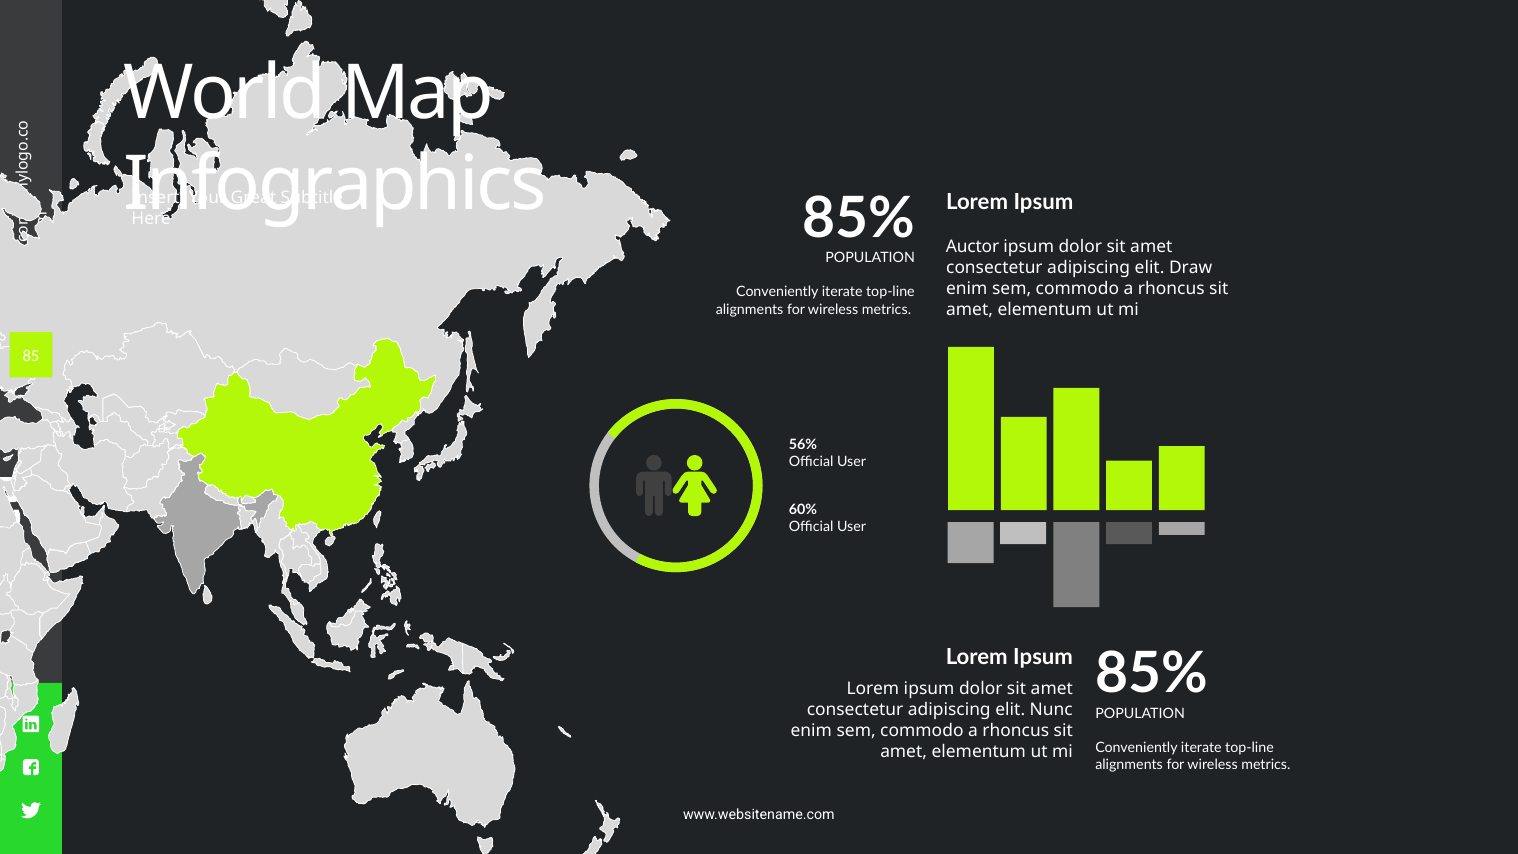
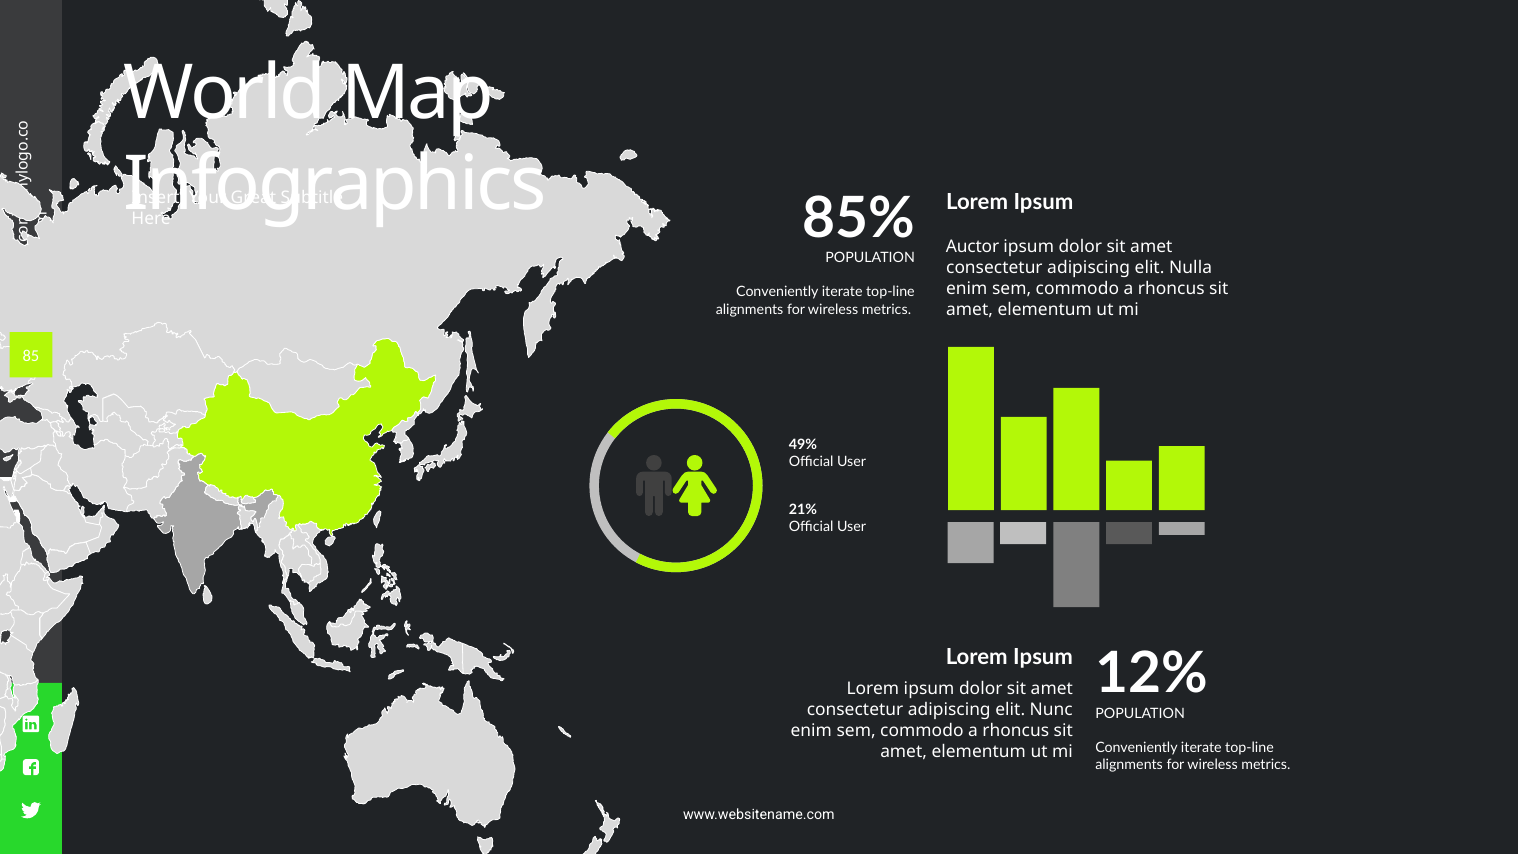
Draw: Draw -> Nulla (1191, 268)
56%: 56% -> 49% (803, 445)
60%: 60% -> 21% (803, 509)
Ipsum 85%: 85% -> 12% (1152, 674)
